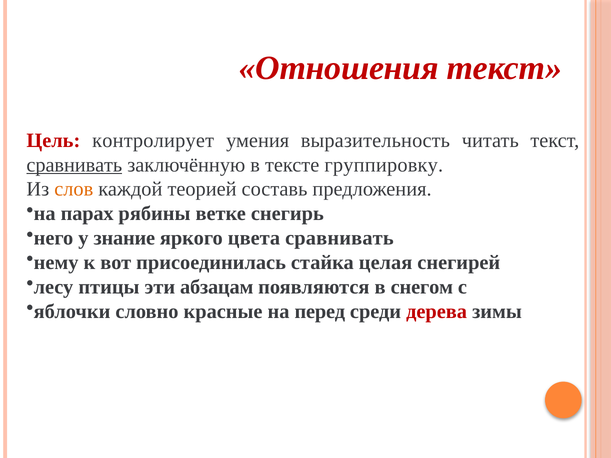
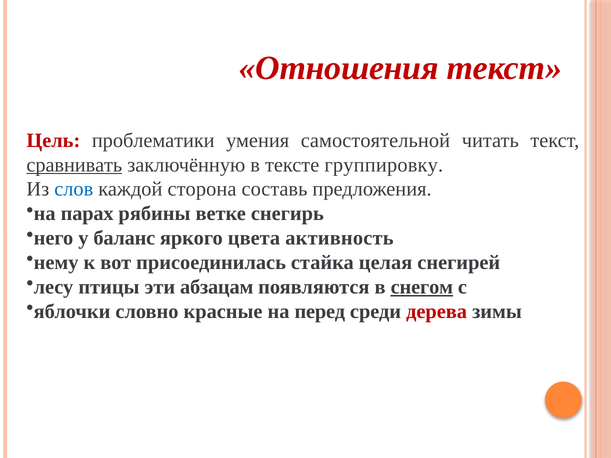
контролирует: контролирует -> проблематики (153, 140)
выразительность: выразительность -> самостоятельной (375, 140)
слов colour: orange -> blue (74, 189)
теорией: теорией -> сторона (202, 189)
знание: знание -> баланс (124, 238)
цвета сравнивать: сравнивать -> активность (339, 238)
снегом underline: none -> present (422, 287)
